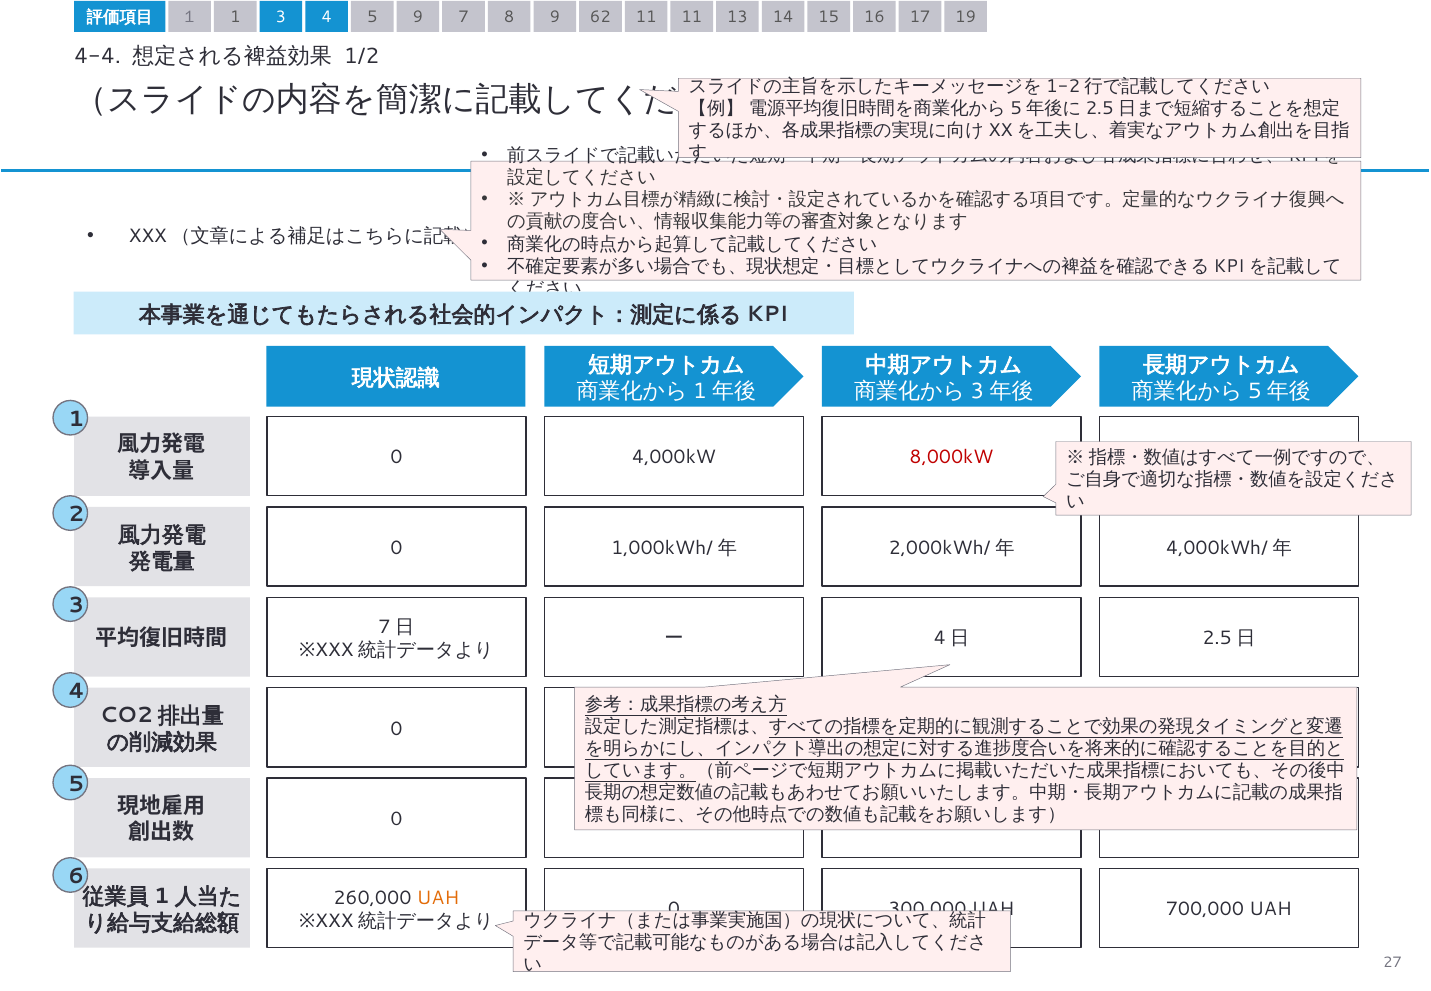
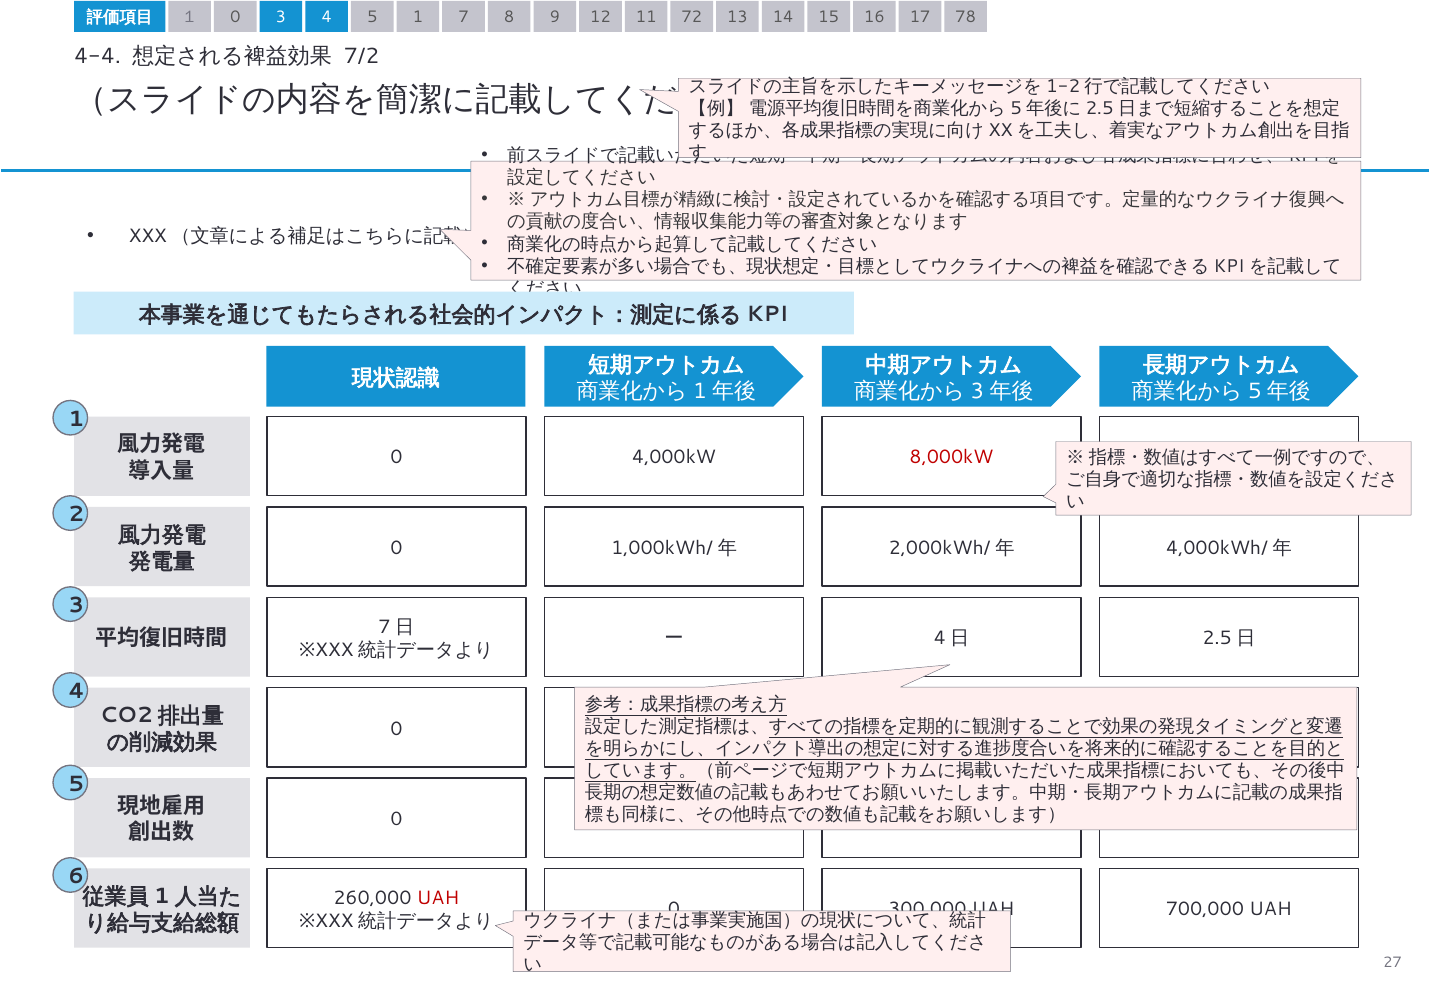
１ 1: 1 -> 0 (235, 17)
5 9: 9 -> 1 (418, 17)
62: 62 -> 12 (600, 17)
11 11: 11 -> 72 (692, 17)
19: 19 -> 78 (966, 17)
1/2: 1/2 -> 7/2 (362, 57)
UAH colour: orange -> red (438, 898)
